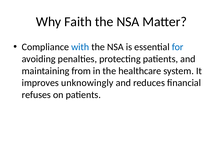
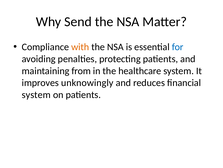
Faith: Faith -> Send (78, 22)
with colour: blue -> orange (80, 47)
refuses: refuses -> system (36, 94)
